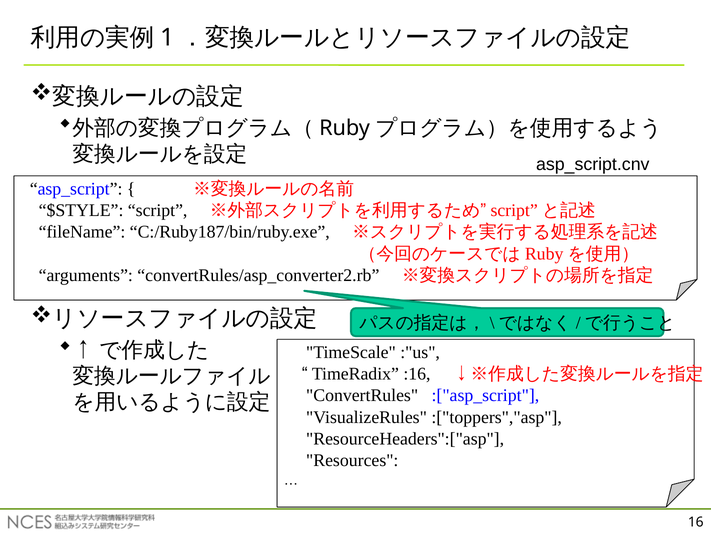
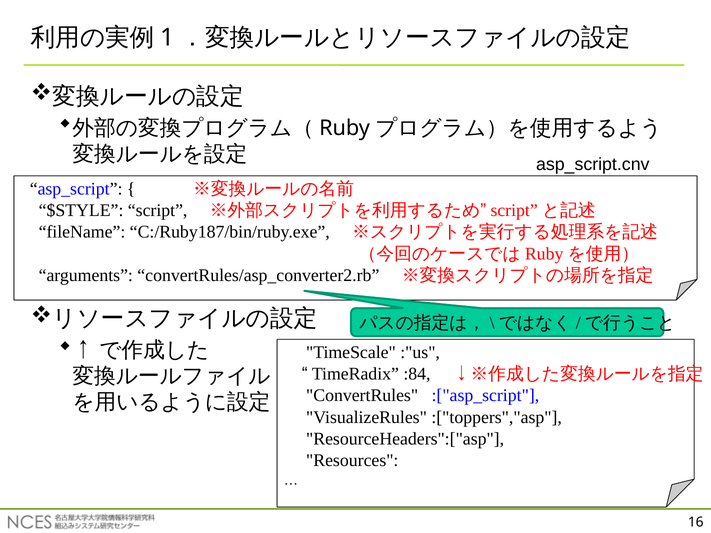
:16: :16 -> :84 (417, 374)
